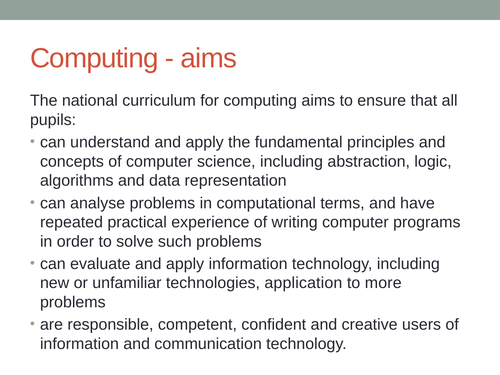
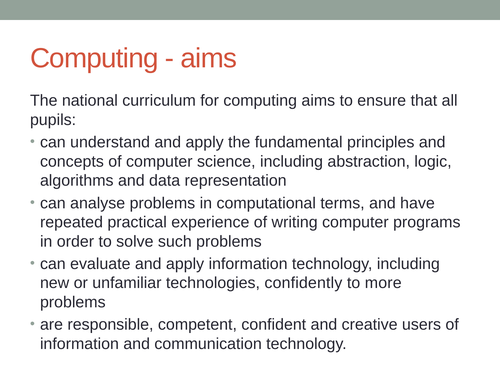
application: application -> confidently (303, 283)
